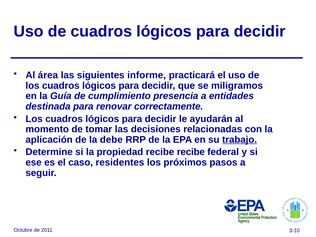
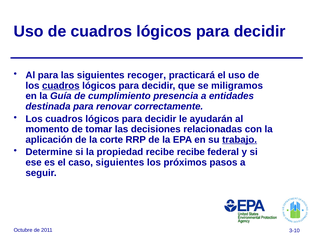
Al área: área -> para (48, 75)
informe: informe -> recoger (147, 75)
cuadros underline: none -> present (61, 86)
debe: debe -> corte (111, 140)
caso residentes: residentes -> siguientes (120, 162)
